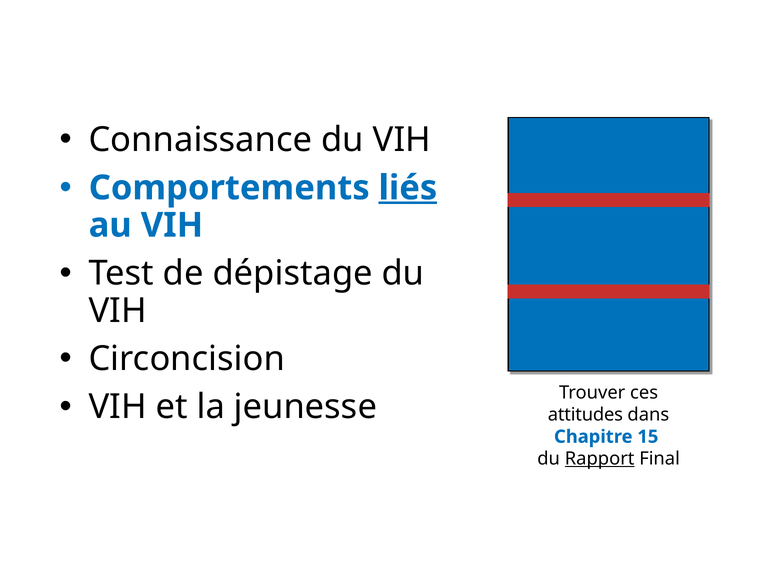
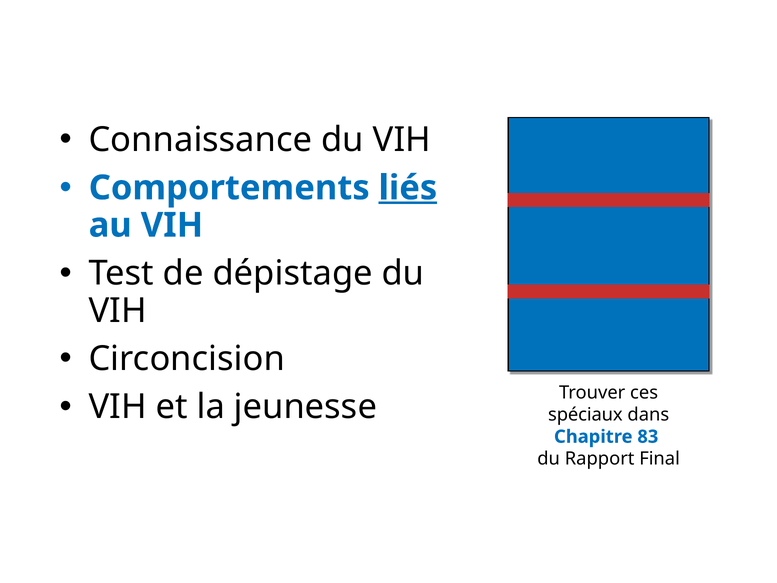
attitudes: attitudes -> spéciaux (585, 415)
15: 15 -> 83 (648, 437)
Rapport underline: present -> none (600, 459)
